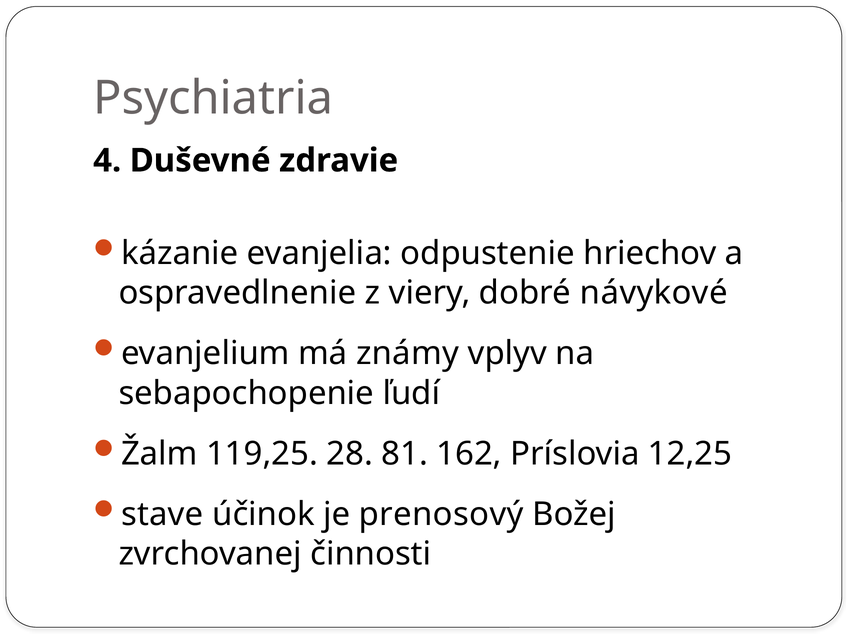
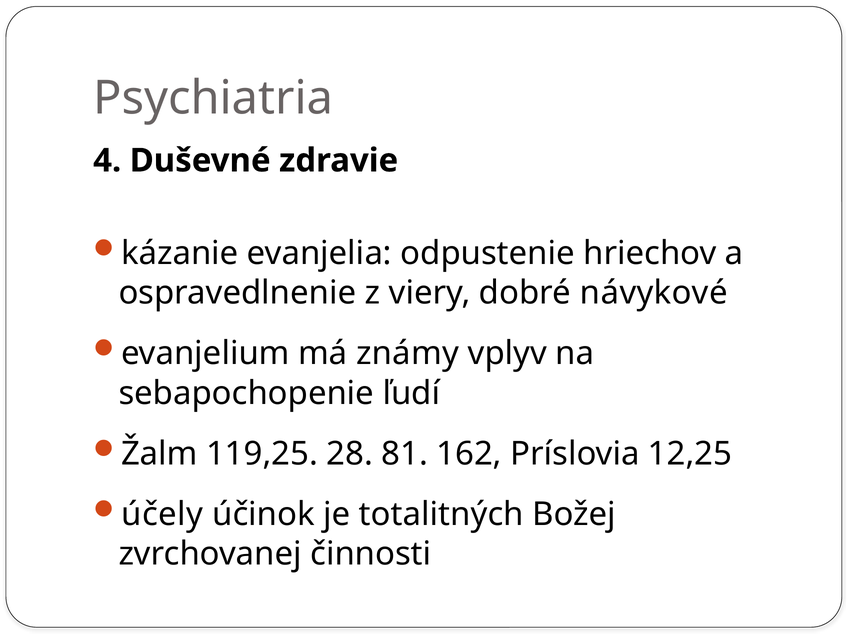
stave: stave -> účely (162, 514)
prenosový: prenosový -> totalitných (441, 514)
